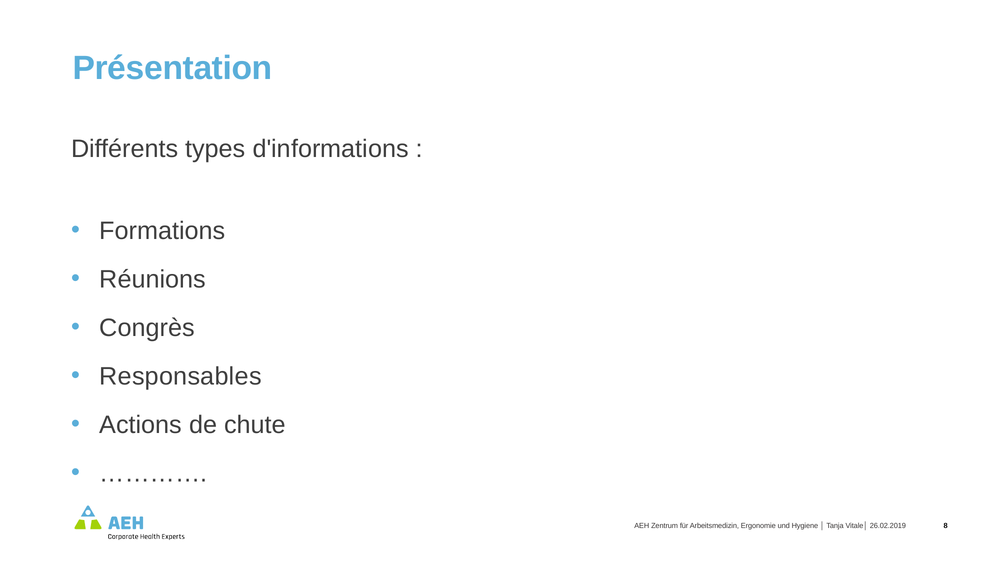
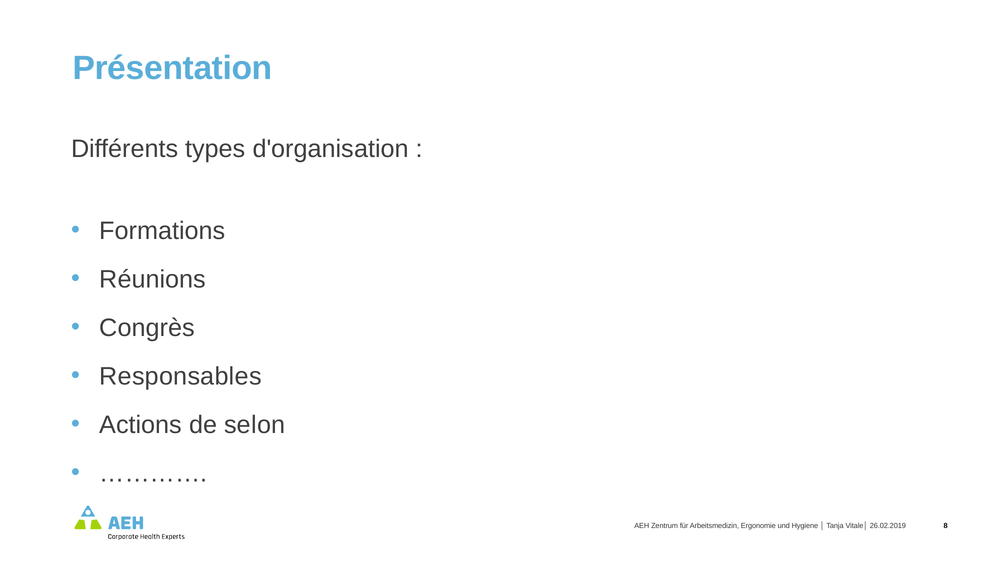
d'informations: d'informations -> d'organisation (331, 149)
chute: chute -> selon (255, 425)
